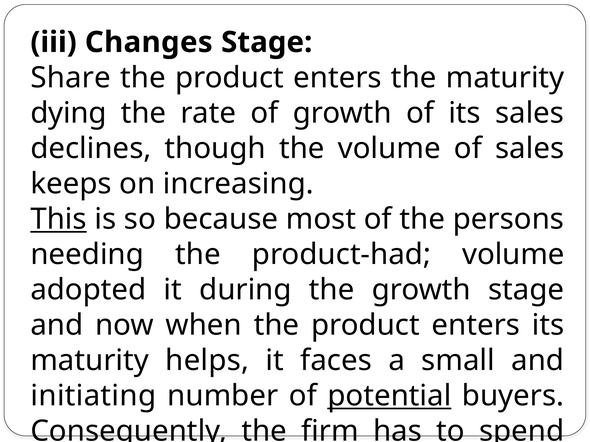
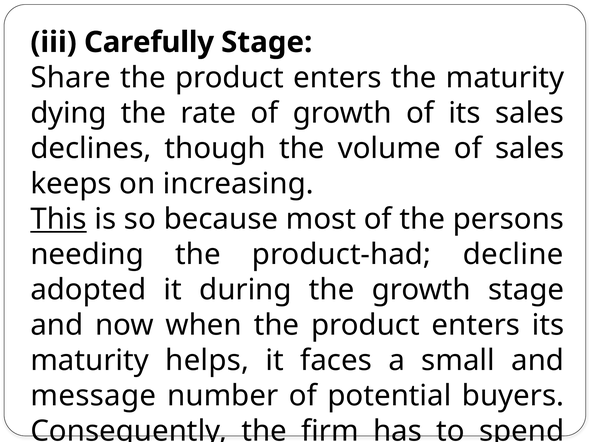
Changes: Changes -> Carefully (149, 42)
product-had volume: volume -> decline (513, 255)
initiating: initiating -> message (93, 396)
potential underline: present -> none (389, 396)
